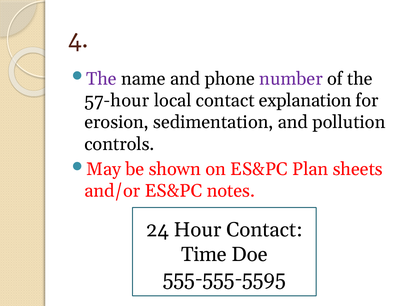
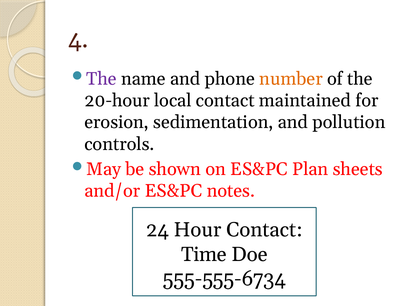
number colour: purple -> orange (291, 79)
57-hour: 57-hour -> 20-hour (117, 101)
explanation: explanation -> maintained (305, 101)
555-555-5595: 555-555-5595 -> 555-555-6734 (224, 279)
